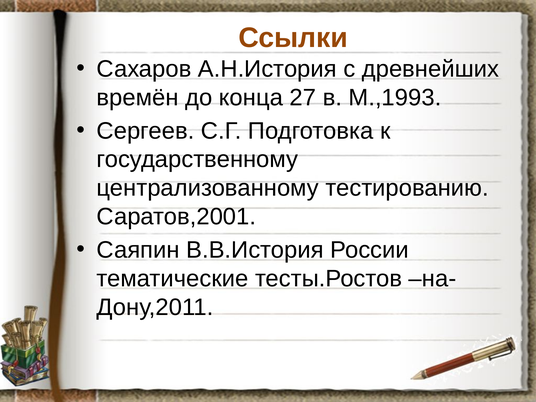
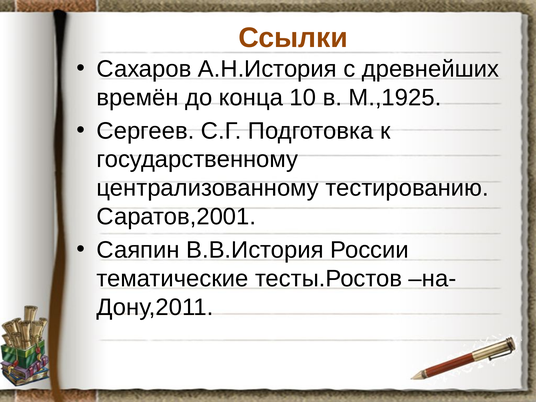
27: 27 -> 10 (303, 97)
М.,1993: М.,1993 -> М.,1925 (395, 97)
